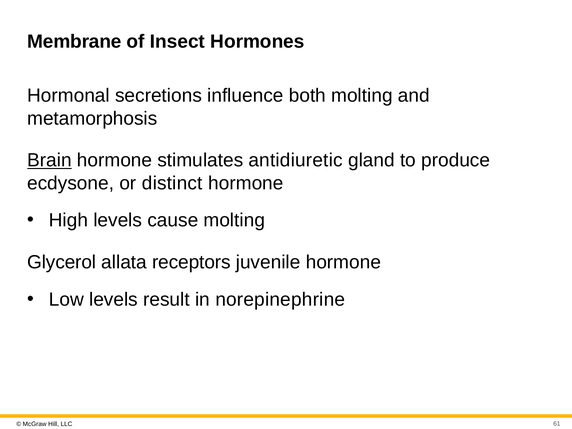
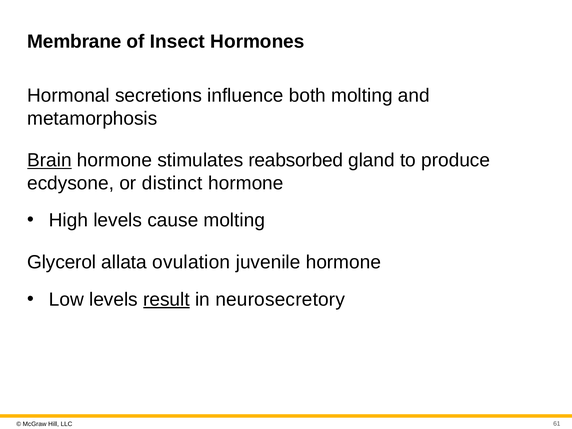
antidiuretic: antidiuretic -> reabsorbed (296, 160)
receptors: receptors -> ovulation (191, 262)
result underline: none -> present (166, 299)
norepinephrine: norepinephrine -> neurosecretory (280, 299)
